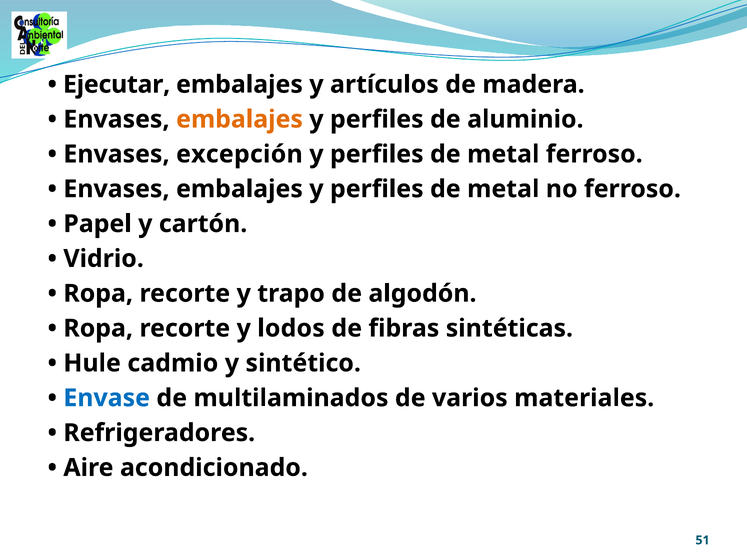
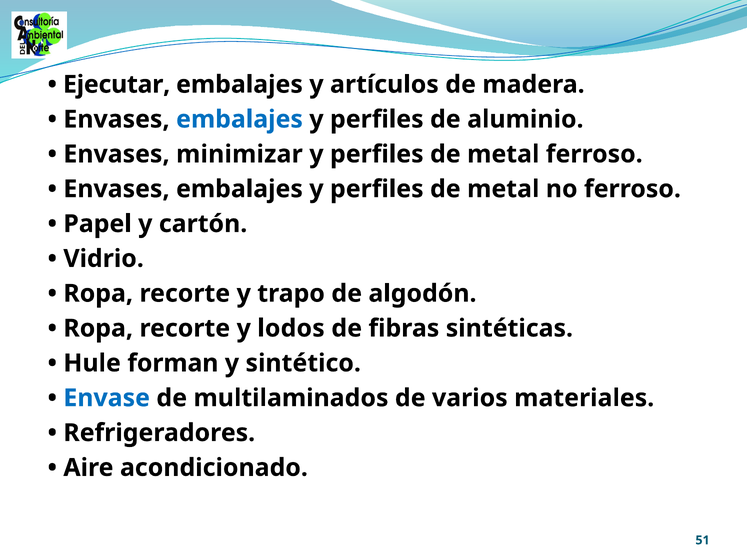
embalajes colour: orange -> blue (239, 119)
excepción: excepción -> minimizar (239, 154)
cadmio: cadmio -> forman (173, 363)
